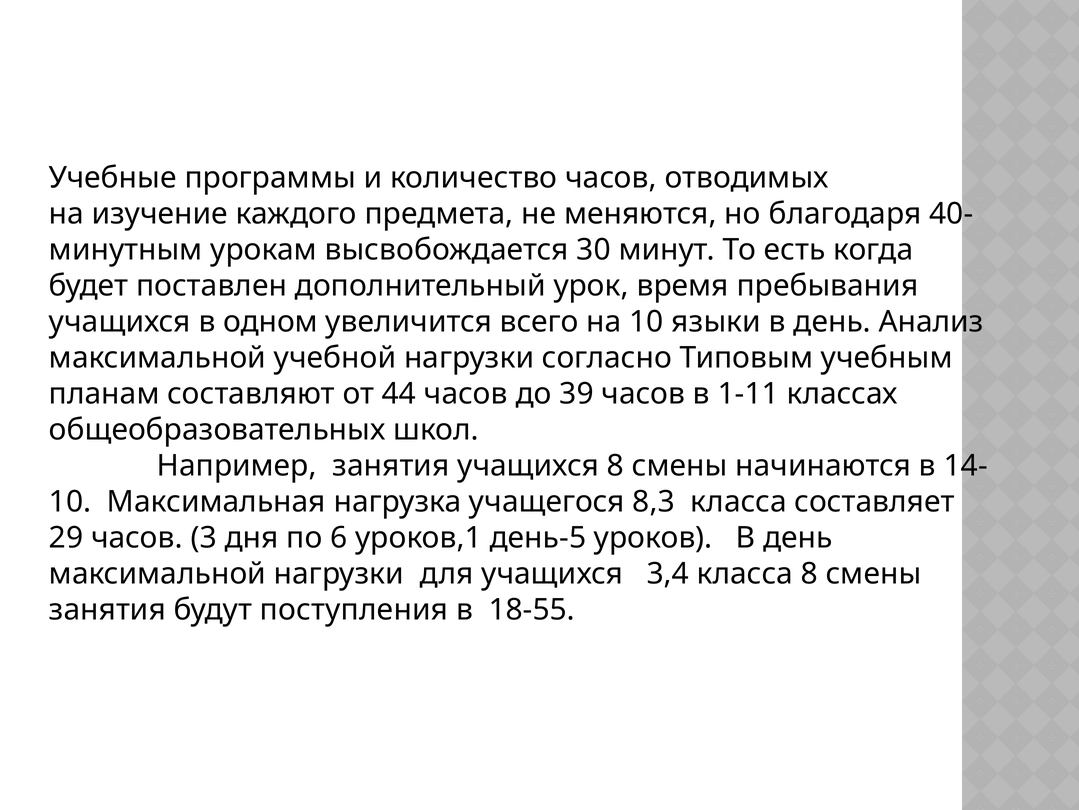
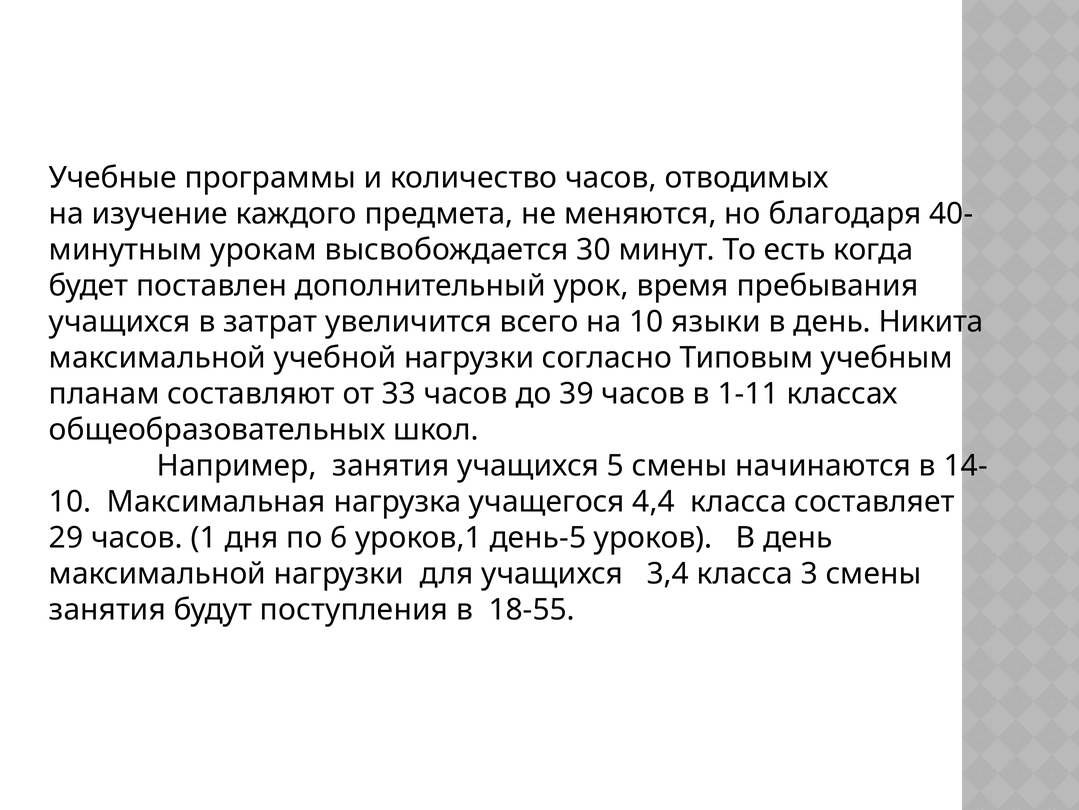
одном: одном -> затрат (270, 321)
Анализ: Анализ -> Никита (931, 321)
44: 44 -> 33 (399, 393)
учащихся 8: 8 -> 5 (615, 465)
8,3: 8,3 -> 4,4 (654, 501)
3: 3 -> 1 (204, 537)
класса 8: 8 -> 3 (809, 573)
